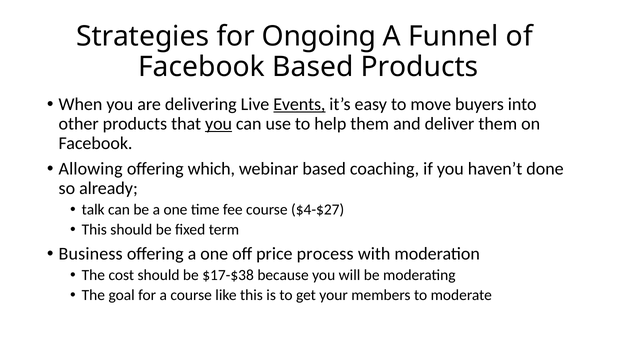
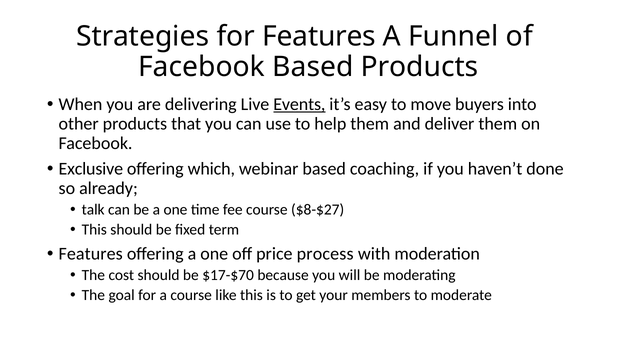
for Ongoing: Ongoing -> Features (319, 37)
you underline: present -> none (219, 124)
Allowing: Allowing -> Exclusive (91, 169)
$4-$27: $4-$27 -> $8-$27 (318, 210)
Business: Business -> Features (91, 254)
$17-$38: $17-$38 -> $17-$70 (228, 275)
